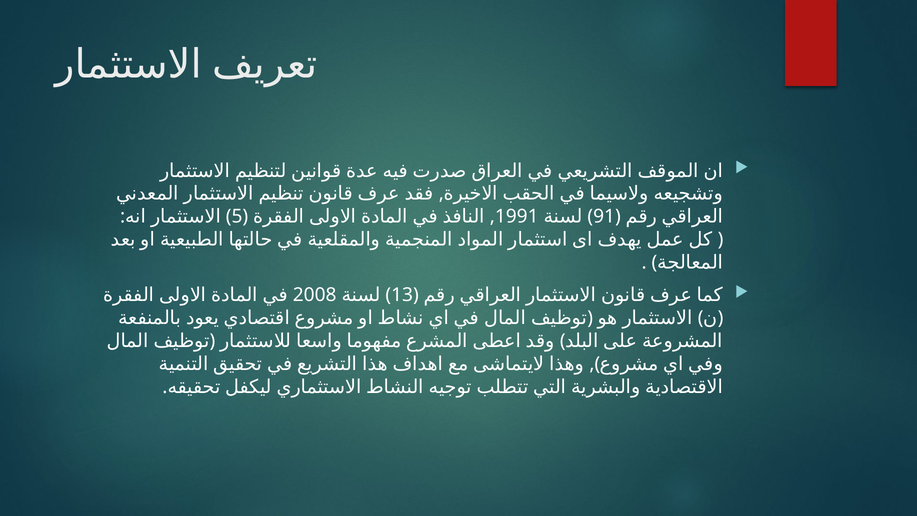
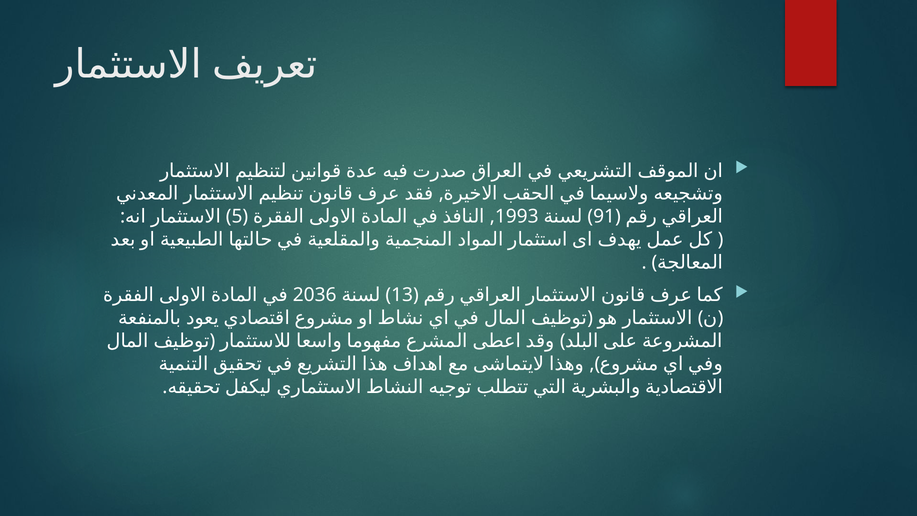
1991: 1991 -> 1993 (517, 217)
2008: 2008 -> 2036 (315, 295)
